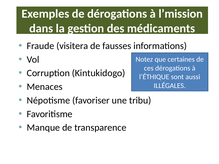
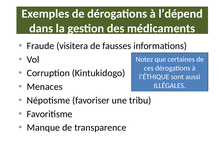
l’mission: l’mission -> l’dépend (181, 14)
